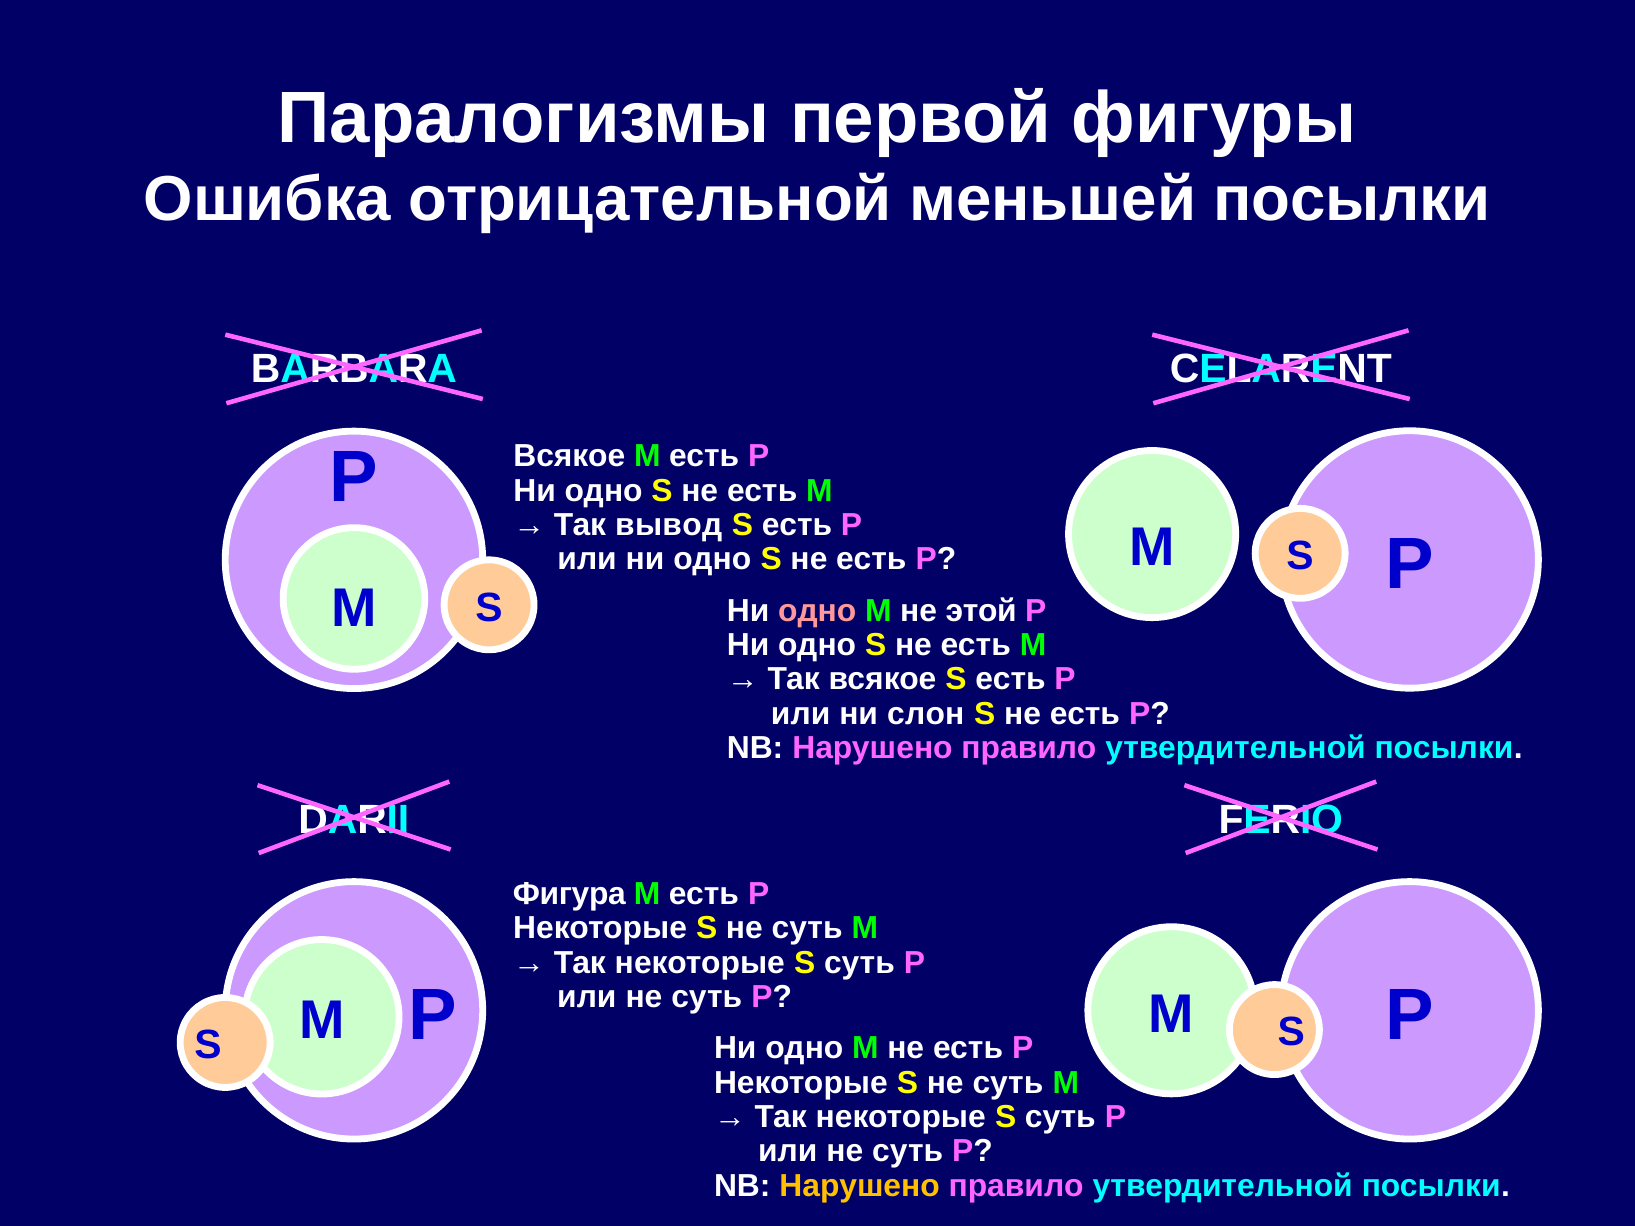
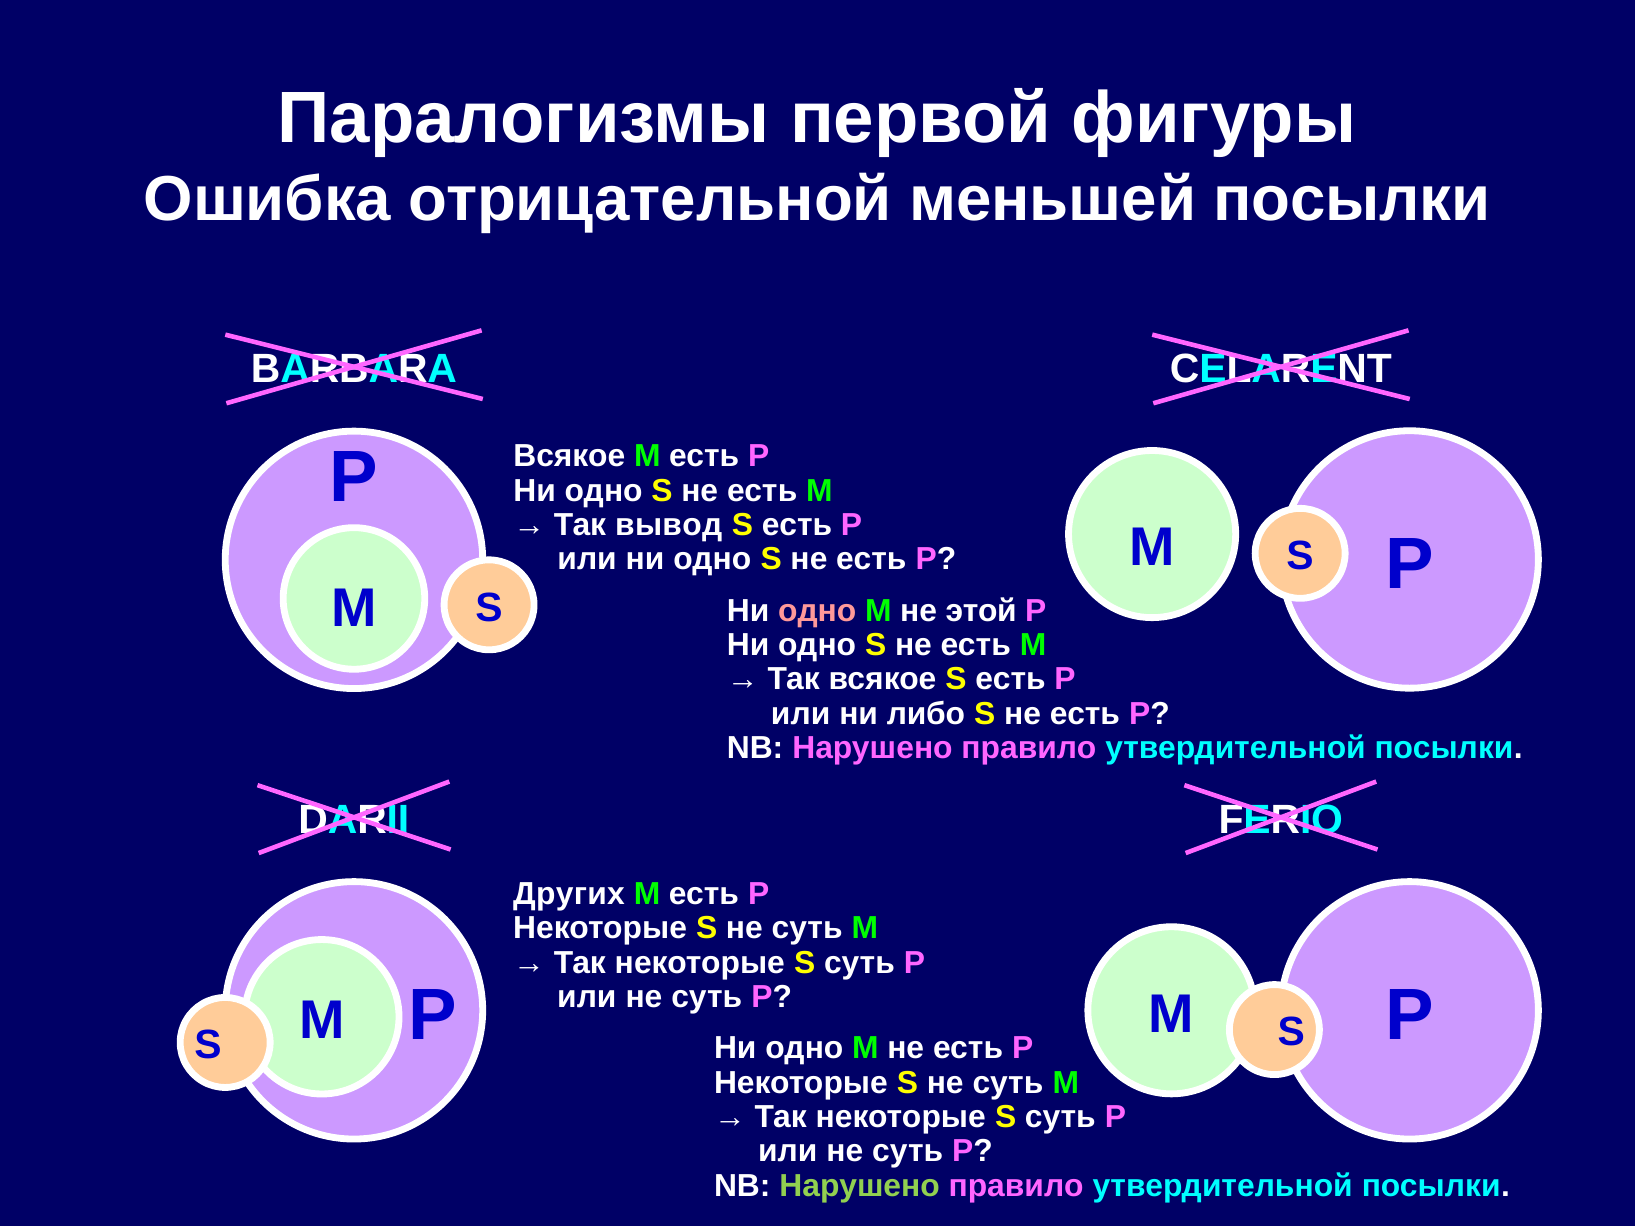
слон: слон -> либо (926, 714)
Фигура: Фигура -> Других (569, 894)
Нарушено colour: yellow -> light green (860, 1186)
